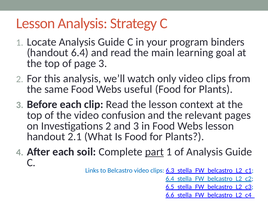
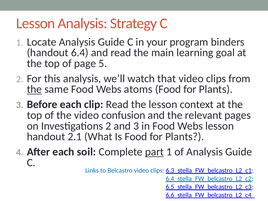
page 3: 3 -> 5 (103, 63)
only: only -> that (167, 79)
the underline: none -> present (34, 89)
useful: useful -> atoms (138, 89)
